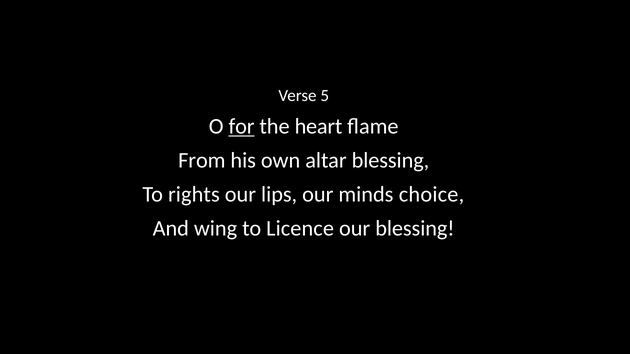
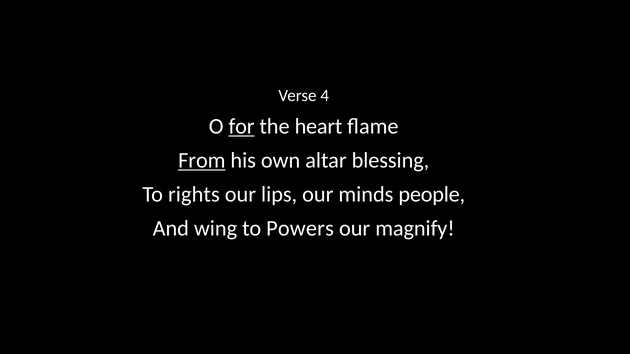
5: 5 -> 4 (325, 96)
From underline: none -> present (202, 161)
choice: choice -> people (432, 194)
Licence: Licence -> Powers (300, 228)
our blessing: blessing -> magnify (415, 228)
